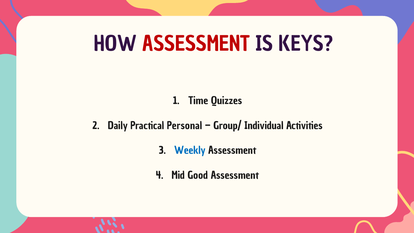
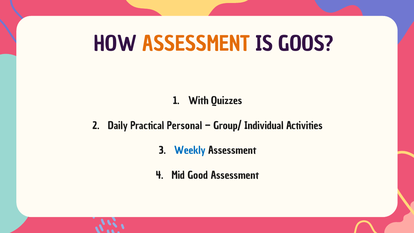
ASSESSMENT colour: red -> orange (196, 44)
KEYS: KEYS -> GOOS (306, 44)
Time: Time -> With (198, 101)
